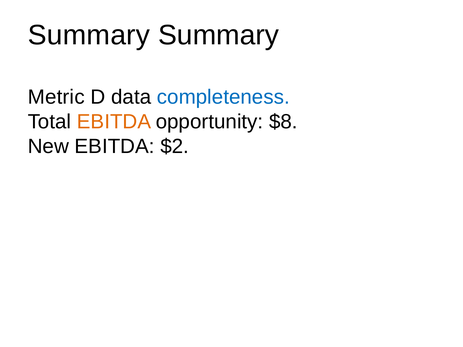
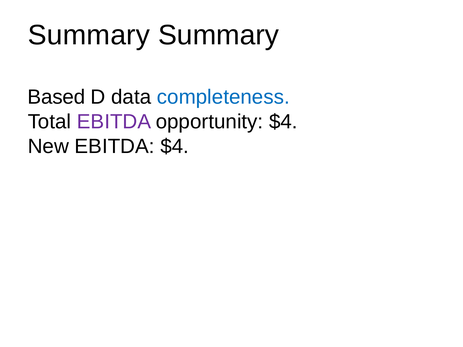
Metric: Metric -> Based (56, 97)
EBITDA colour: orange -> purple (114, 122)
opportunity $8: $8 -> $4 (283, 122)
EBITDA $2: $2 -> $4 (175, 146)
